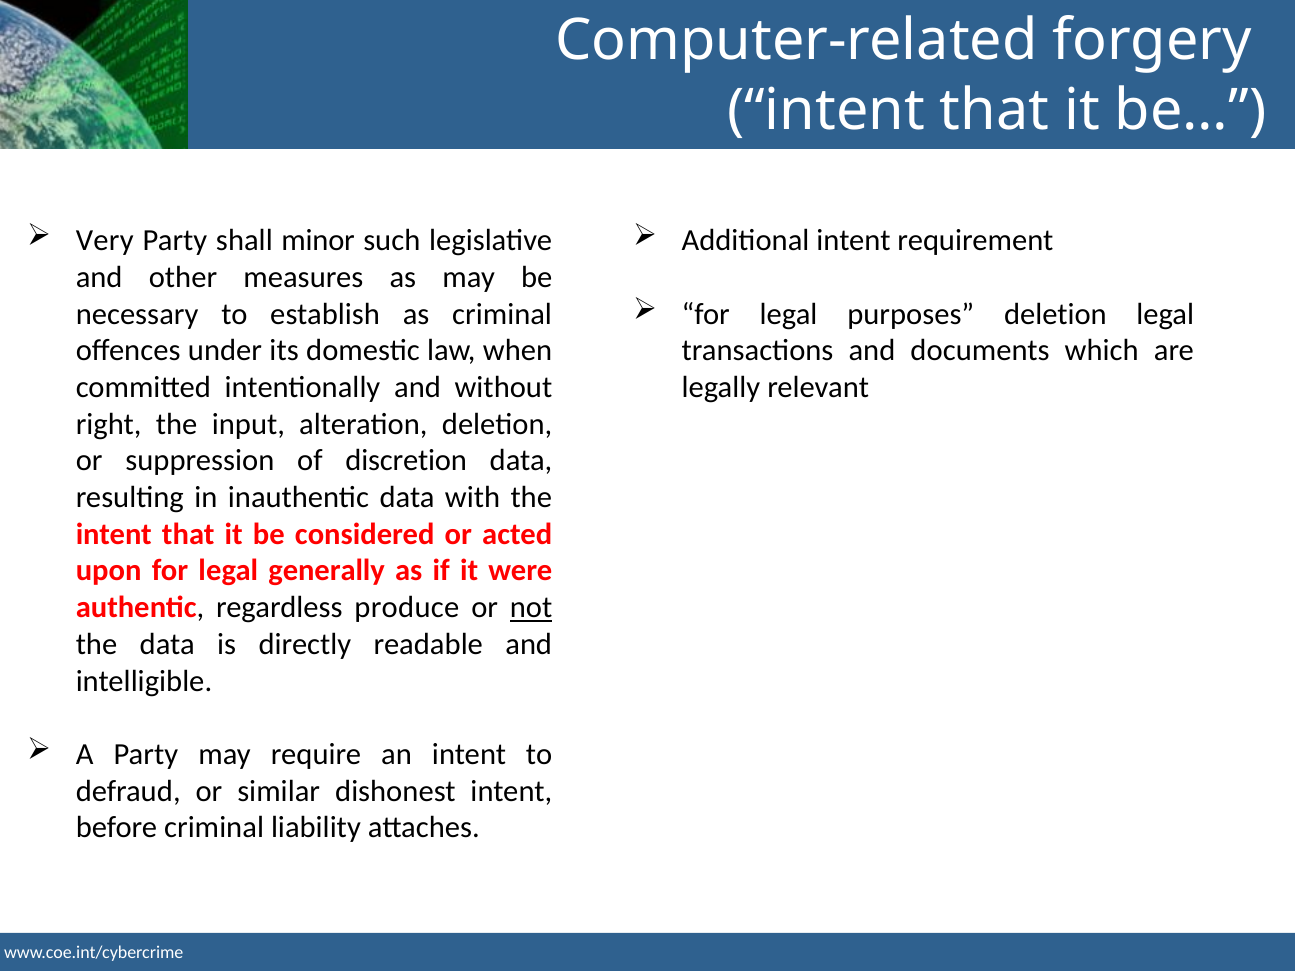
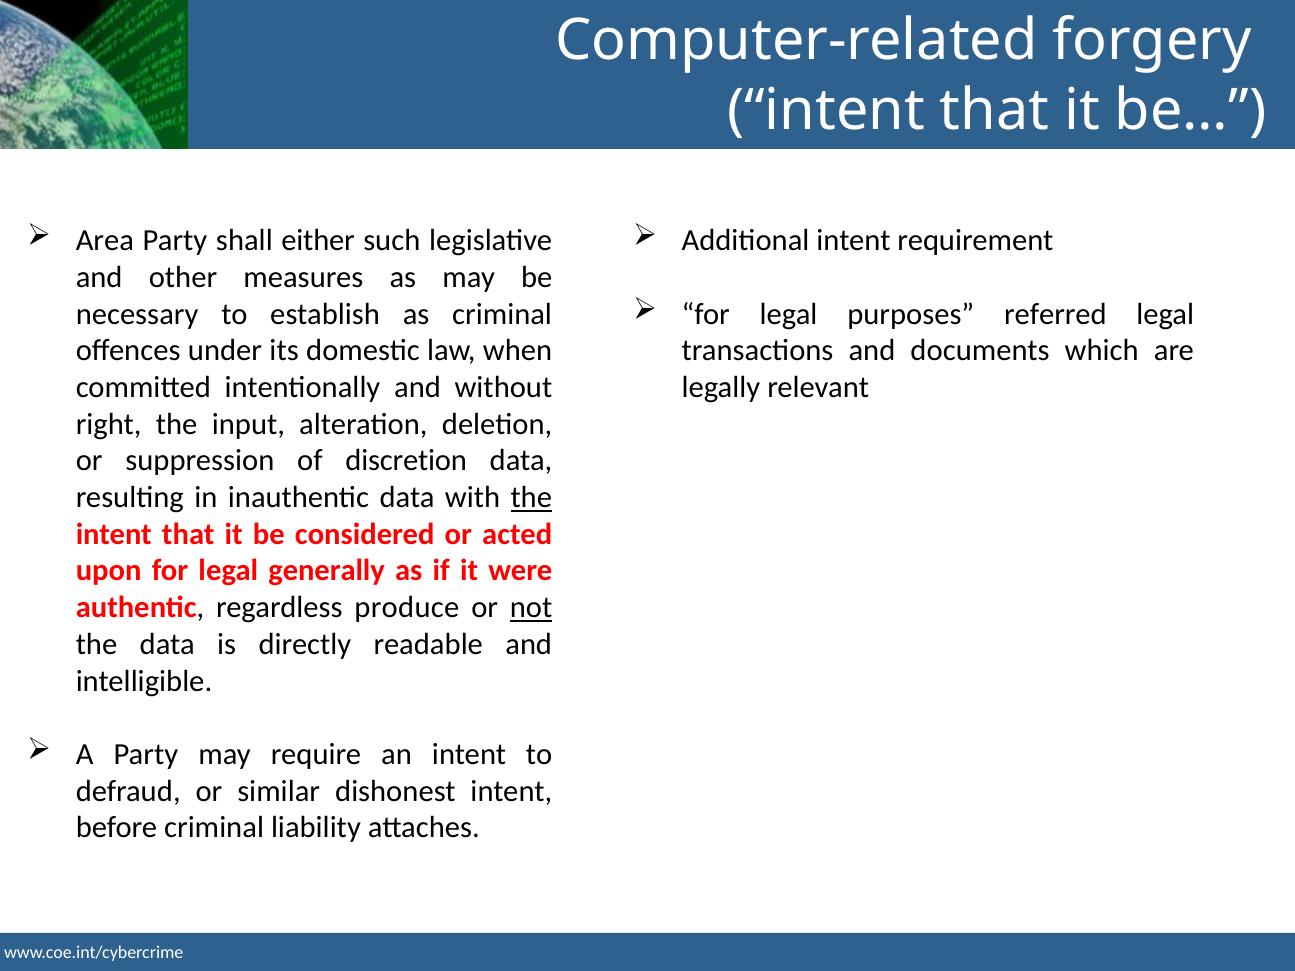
Very: Very -> Area (105, 241)
minor: minor -> either (318, 241)
purposes deletion: deletion -> referred (1055, 314)
the underline: none -> present (531, 498)
